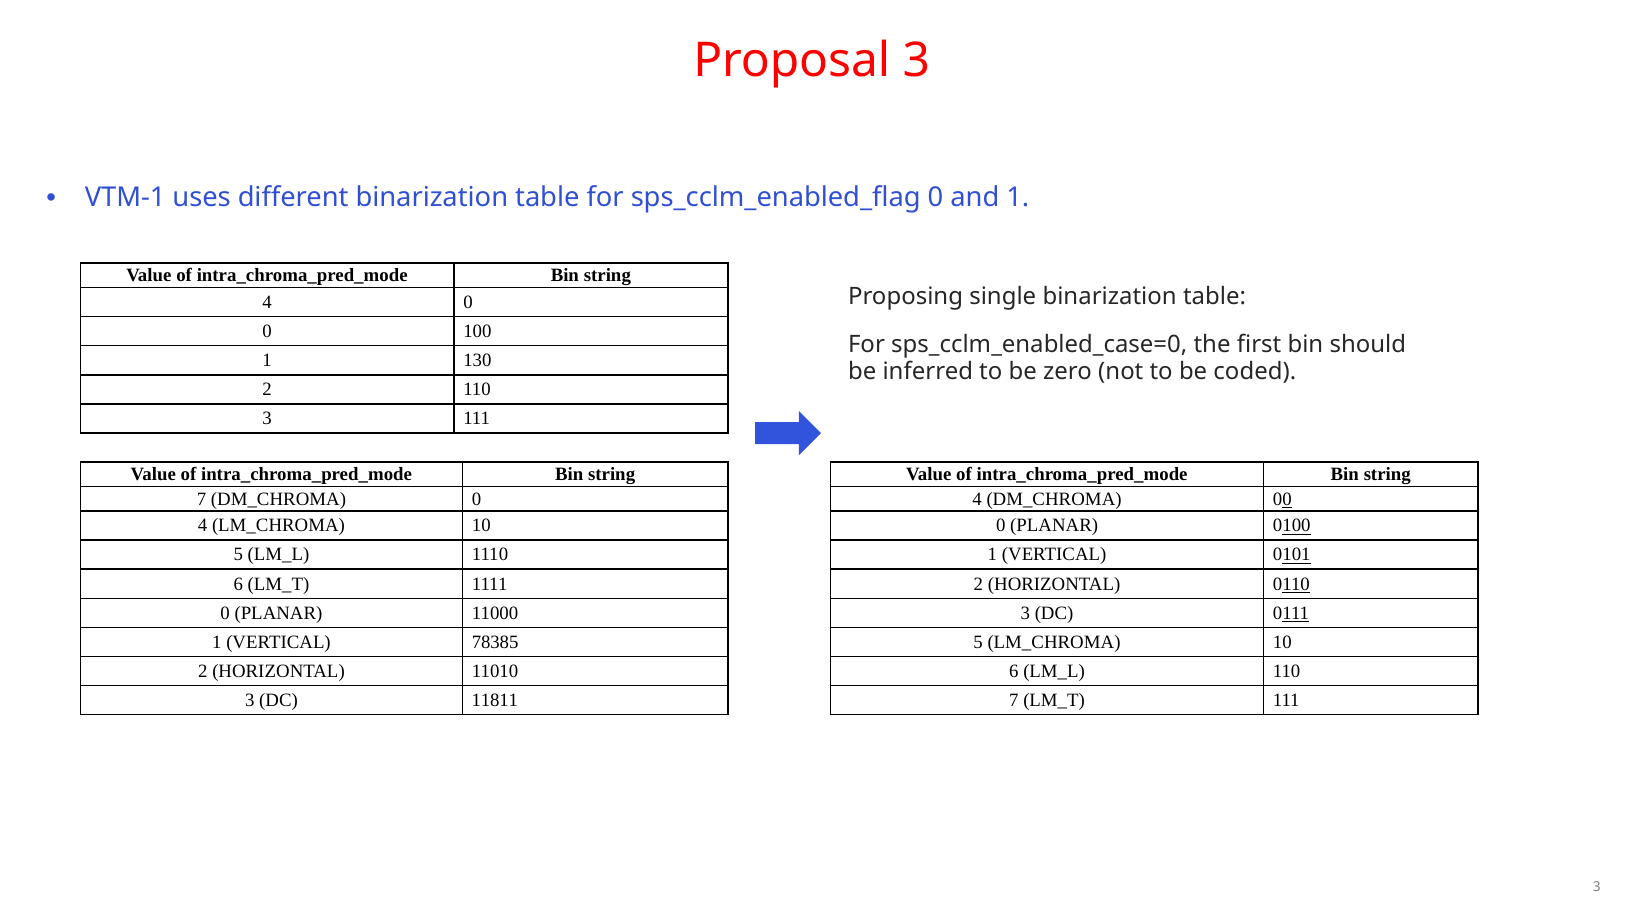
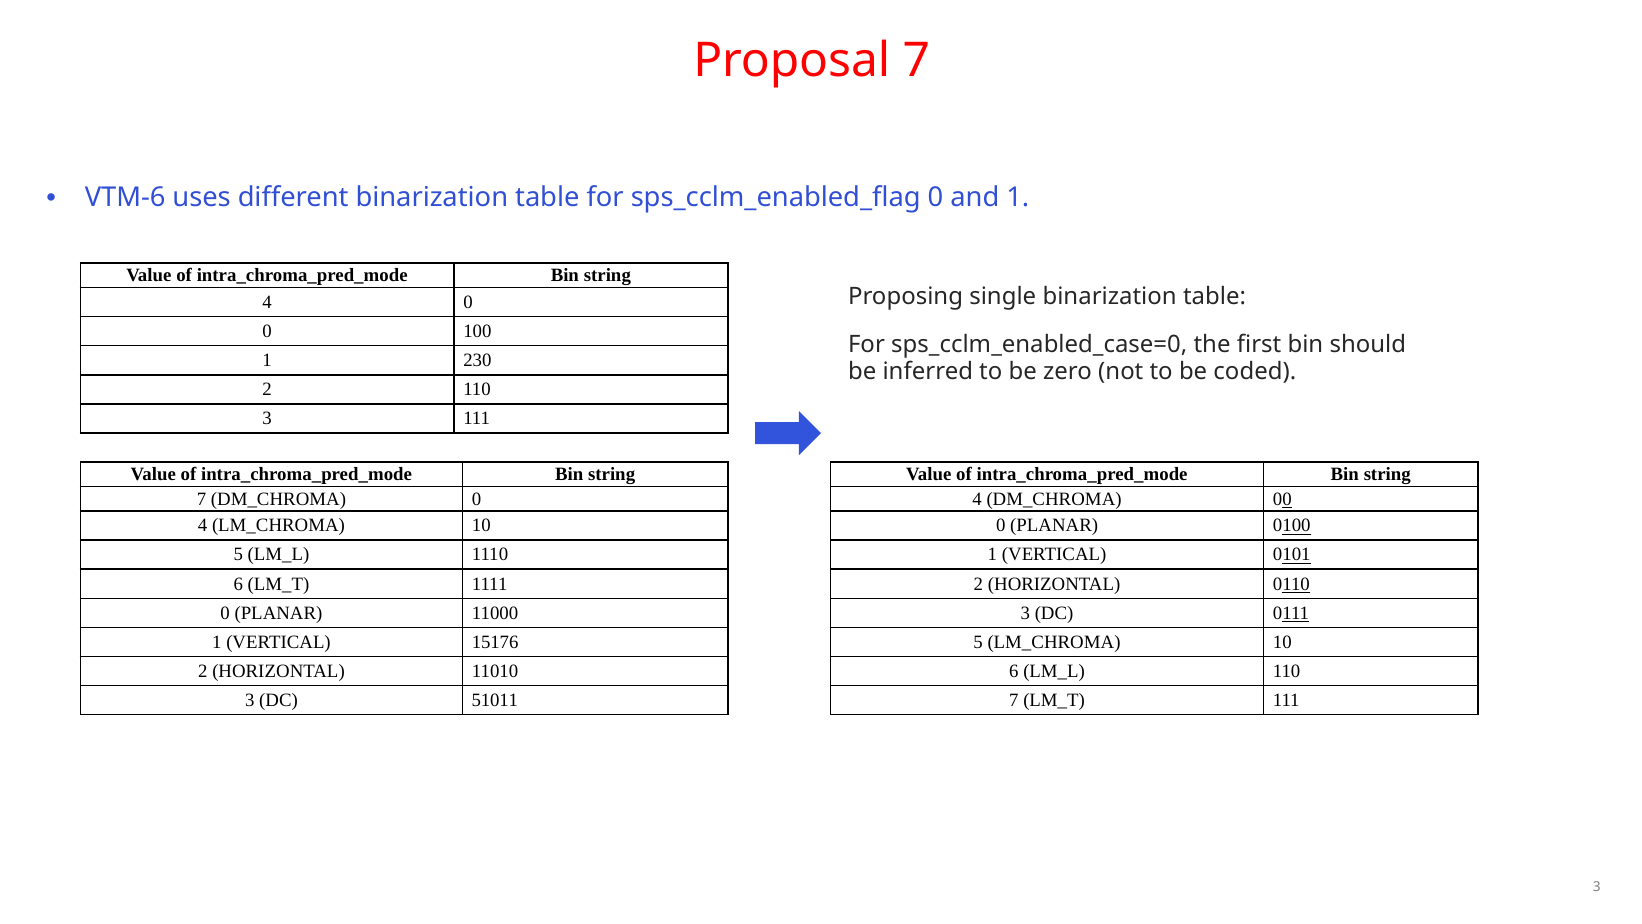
Proposal 3: 3 -> 7 (916, 61)
VTM-1: VTM-1 -> VTM-6 (125, 198)
130: 130 -> 230 (477, 360)
78385: 78385 -> 15176 (495, 642)
11811: 11811 -> 51011 (495, 700)
